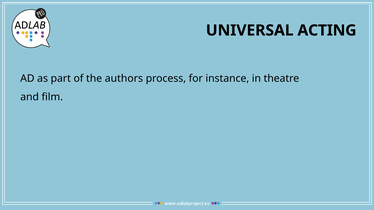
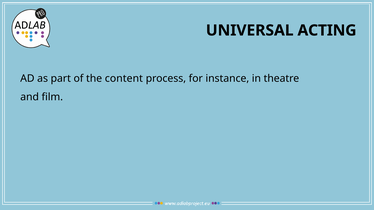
authors: authors -> content (124, 79)
